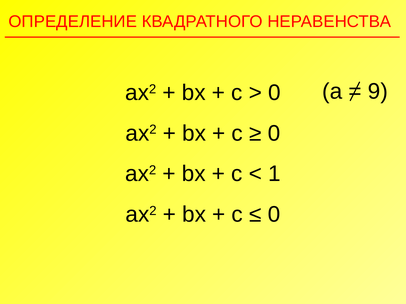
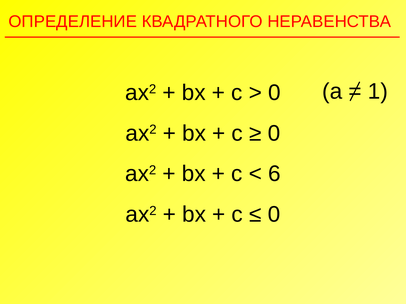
9: 9 -> 1 (378, 92)
1: 1 -> 6 (274, 174)
